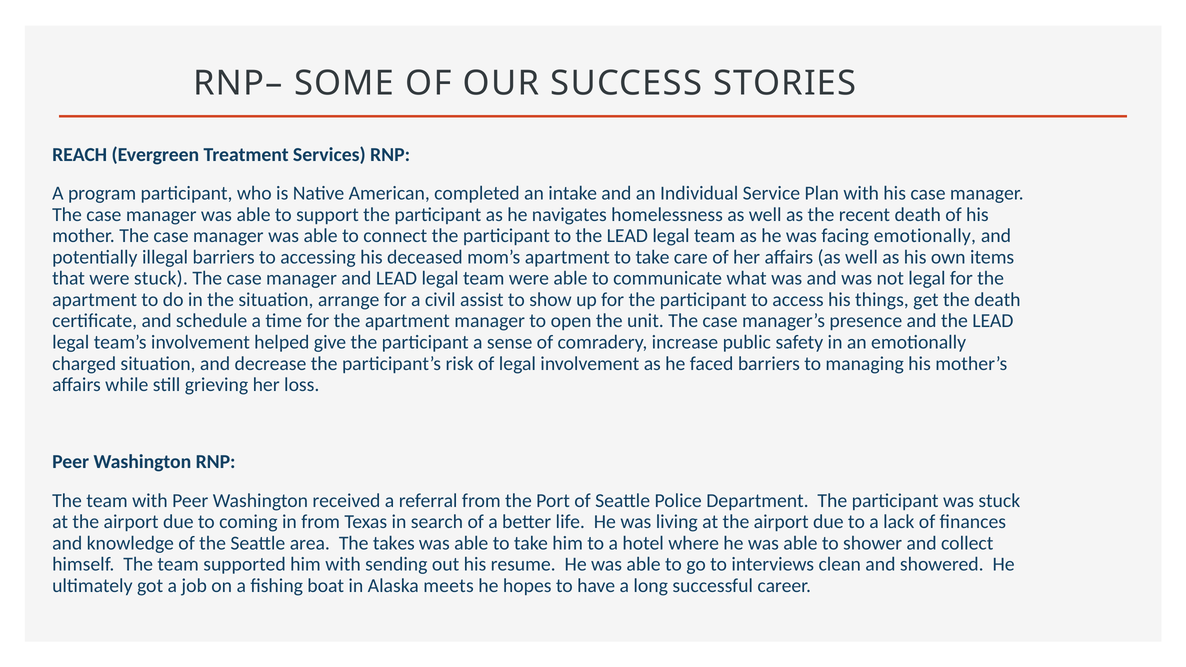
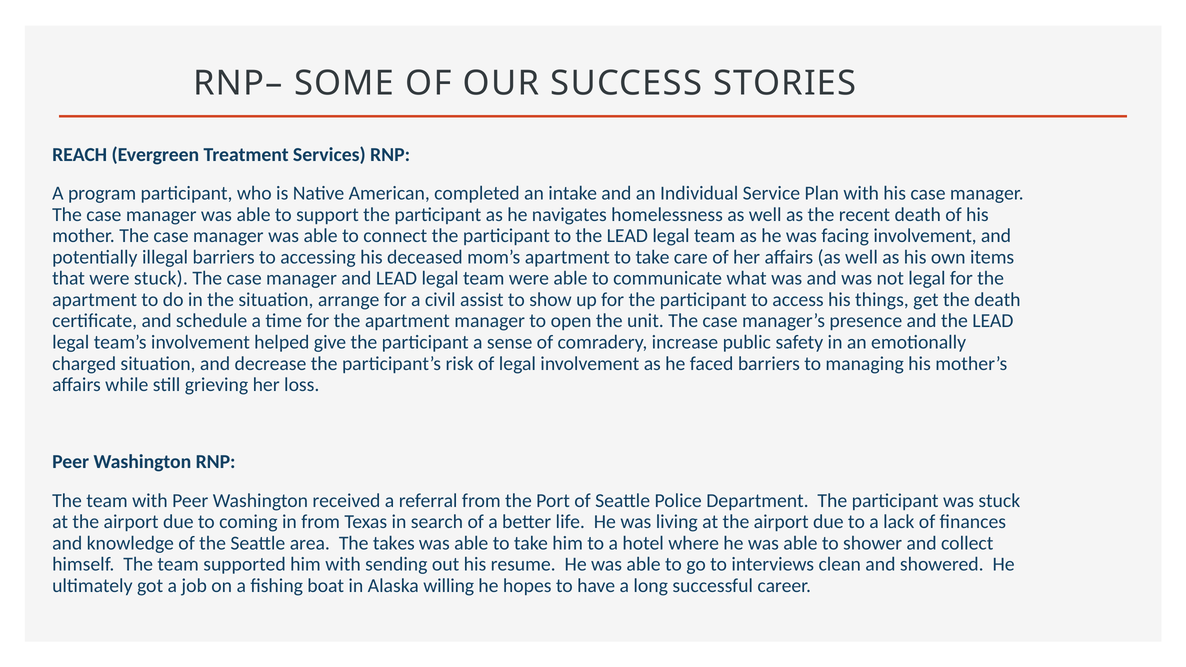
facing emotionally: emotionally -> involvement (925, 236)
meets: meets -> willing (449, 586)
